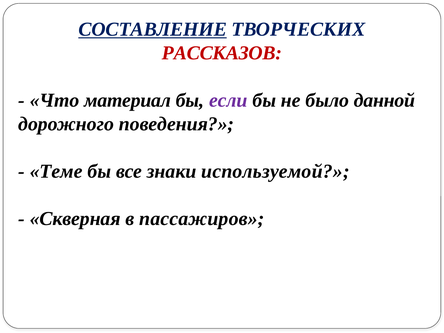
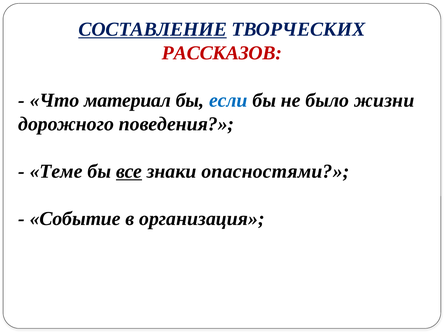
если colour: purple -> blue (228, 100)
данной: данной -> жизни (384, 100)
все underline: none -> present (129, 171)
используемой: используемой -> опасностями (275, 171)
Скверная: Скверная -> Событие (75, 219)
пассажиров: пассажиров -> организация (202, 219)
